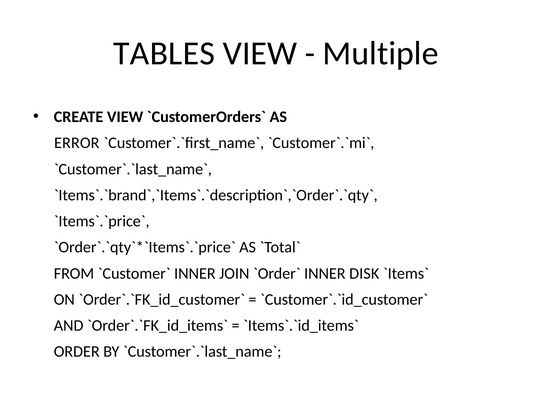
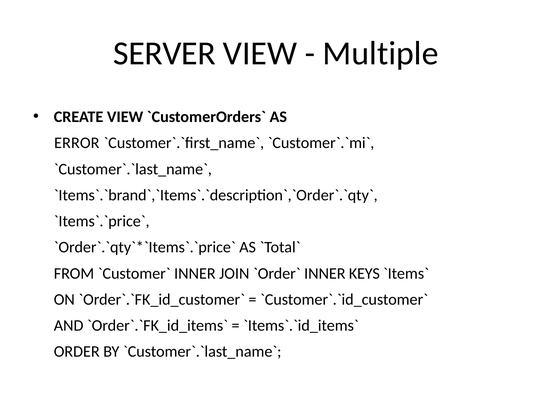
TABLES: TABLES -> SERVER (164, 53)
DISK: DISK -> KEYS (364, 273)
